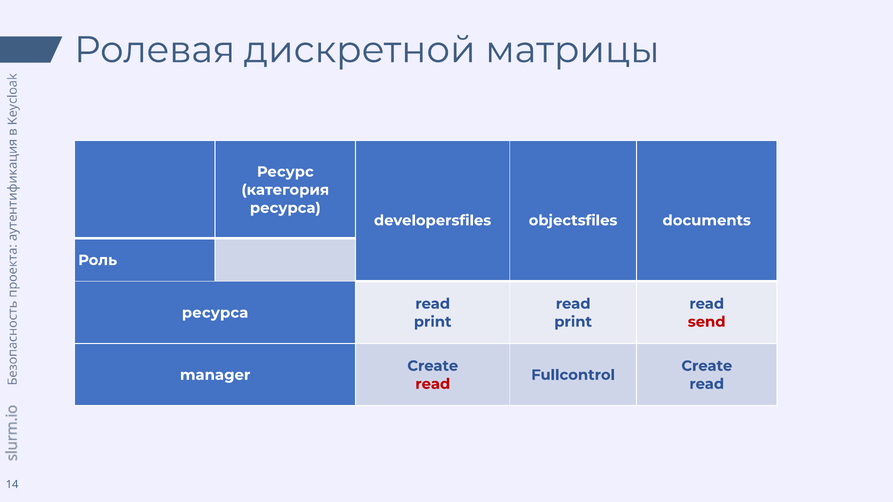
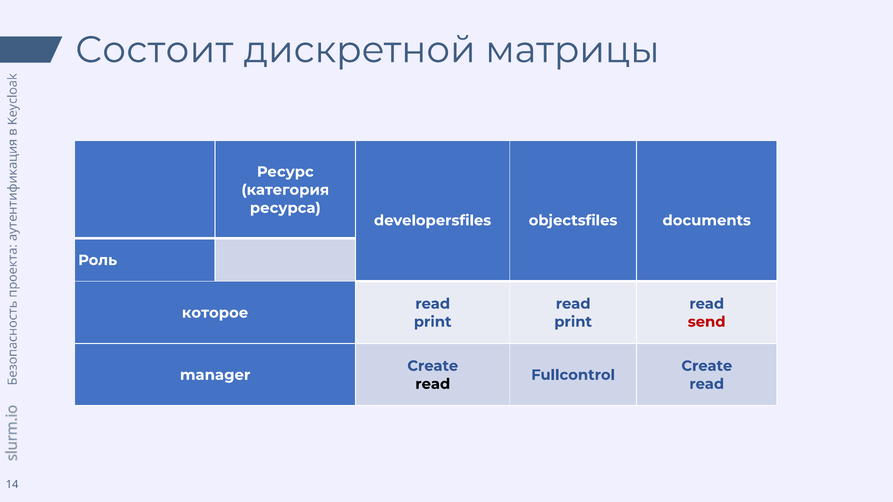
Ролевая: Ролевая -> Состоит (154, 50)
ресурса: ресурса -> которое (215, 313)
read colour: red -> black (433, 384)
